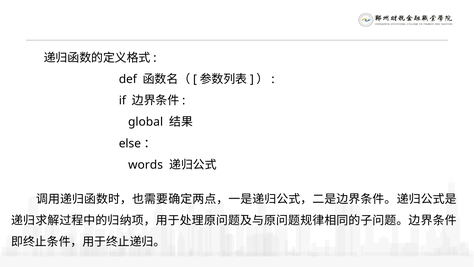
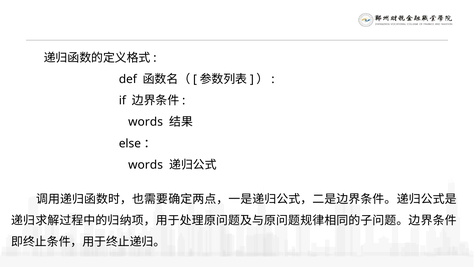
global: global -> words (146, 122)
